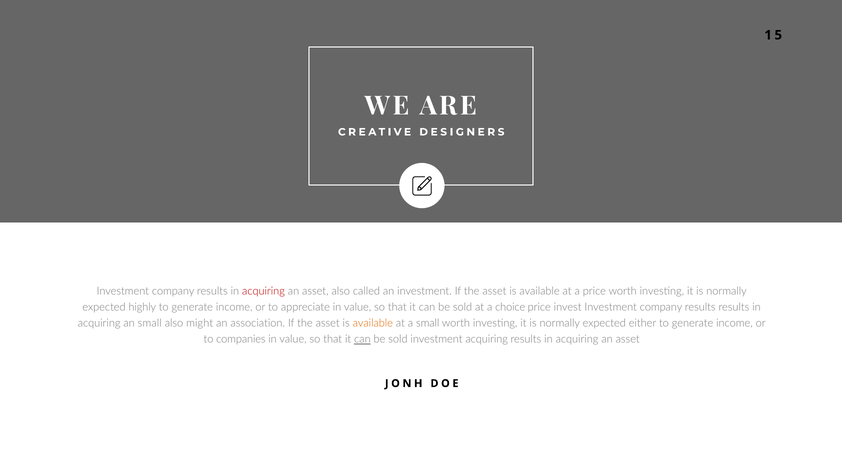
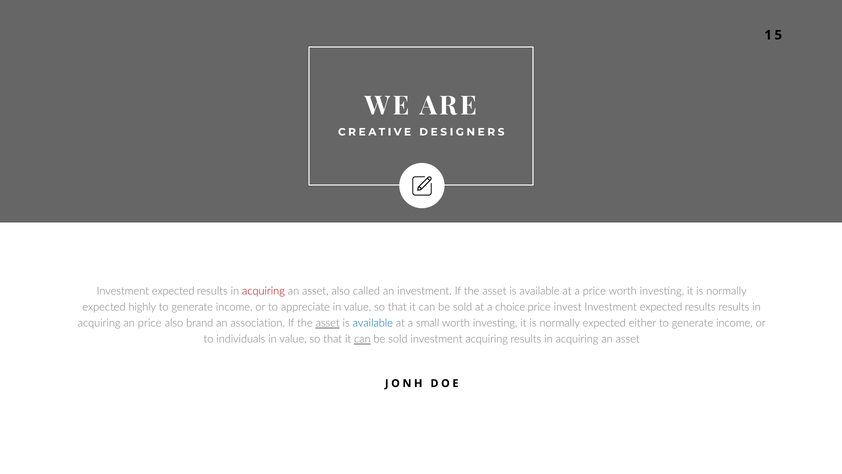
company: company -> expected (173, 291)
invest Investment company: company -> expected (661, 307)
an small: small -> price (150, 323)
might: might -> brand (200, 323)
asset underline: none -> present (328, 323)
available colour: orange -> blue (373, 323)
companies: companies -> individuals (241, 339)
